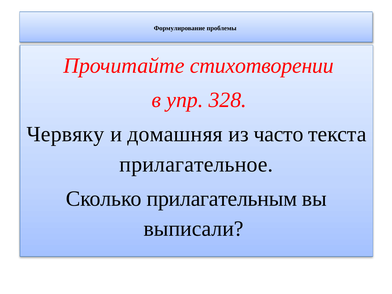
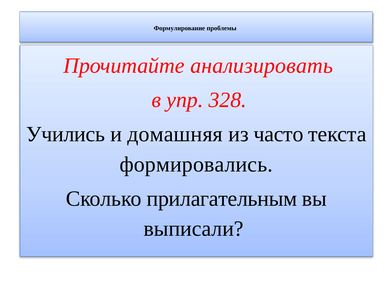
стихотворении: стихотворении -> анализировать (262, 66)
Червяку: Червяку -> Учились (66, 134)
прилагательное: прилагательное -> формировались (196, 164)
